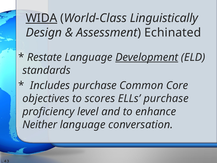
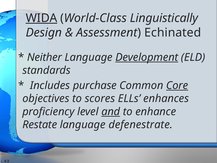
Restate: Restate -> Neither (44, 57)
Core underline: none -> present (177, 85)
ELLs purchase: purchase -> enhances (166, 98)
and underline: none -> present (111, 111)
Neither: Neither -> Restate (40, 124)
conversation: conversation -> defenestrate (141, 124)
